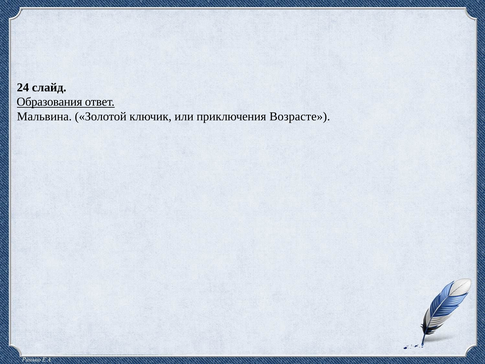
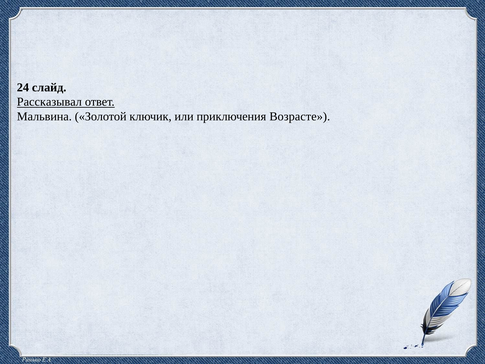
Образования: Образования -> Рассказывал (49, 102)
